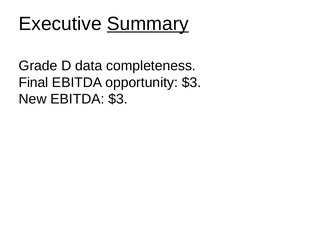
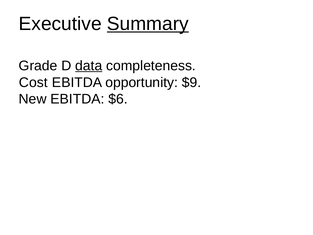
data underline: none -> present (89, 66)
Final: Final -> Cost (33, 82)
opportunity $3: $3 -> $9 (192, 82)
EBITDA $3: $3 -> $6 (118, 99)
